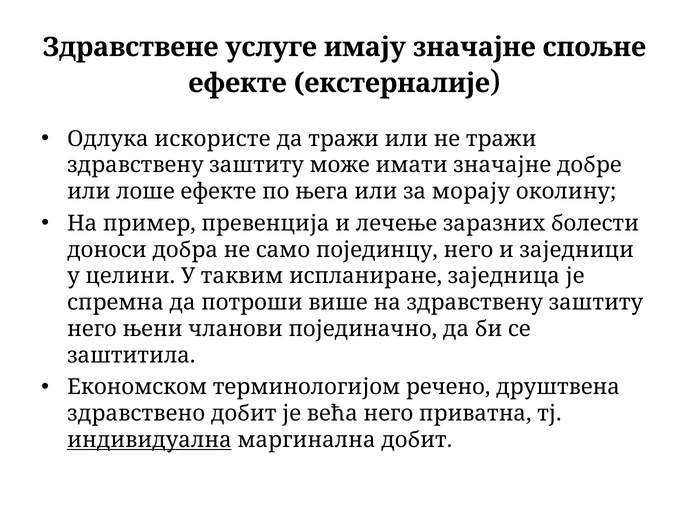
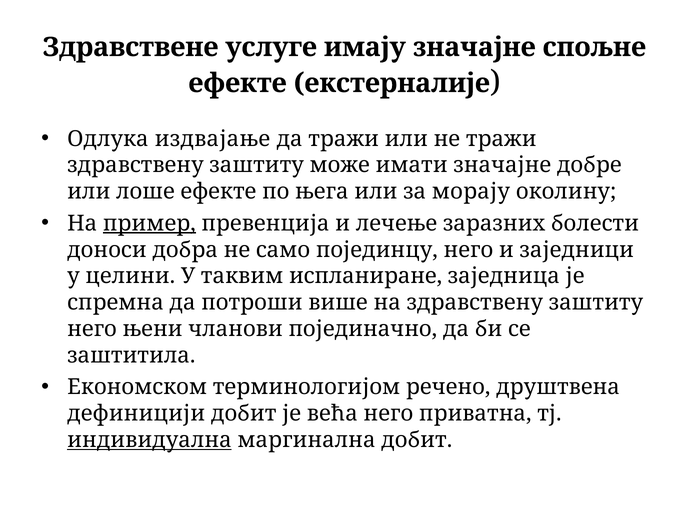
искористе: искористе -> издвајање (212, 139)
пример underline: none -> present (149, 223)
здравствено: здравствено -> дефиницији (136, 413)
